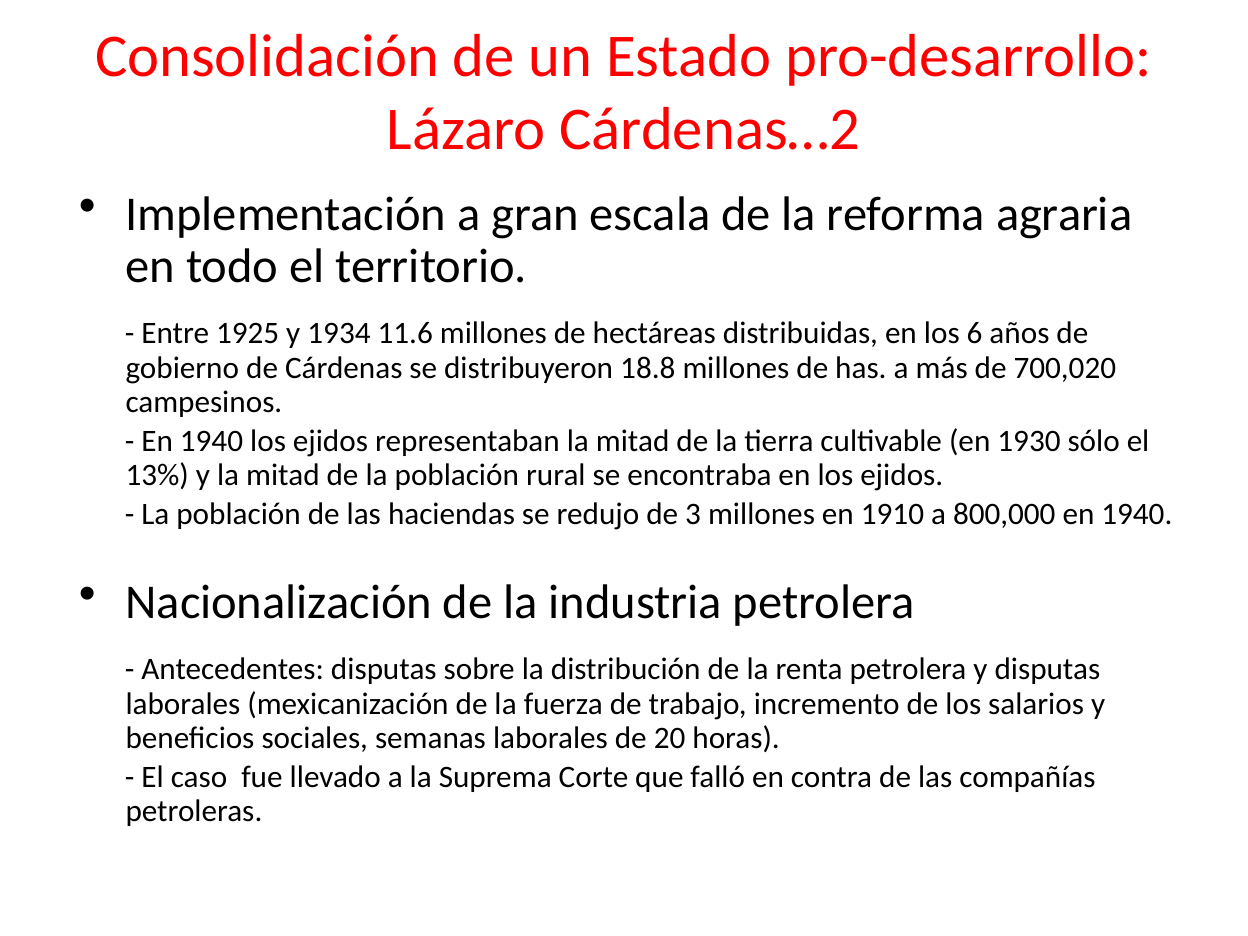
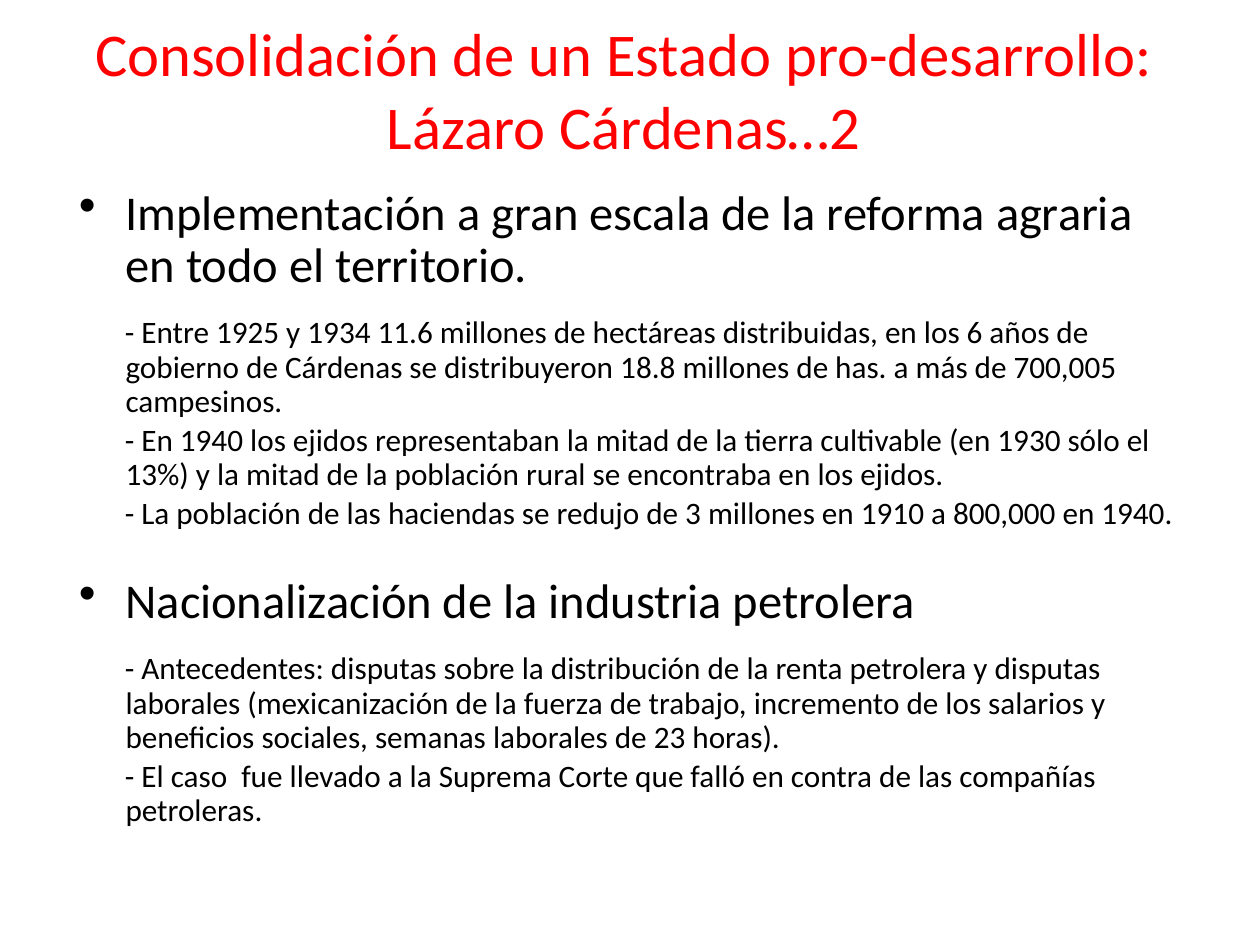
700,020: 700,020 -> 700,005 (1065, 369)
20: 20 -> 23 (670, 738)
